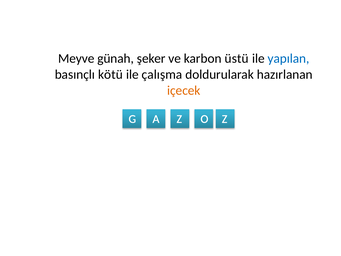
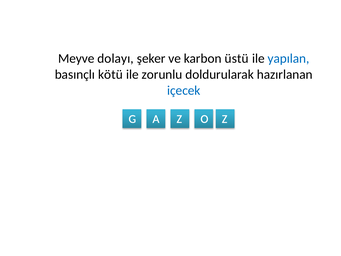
günah: günah -> dolayı (116, 59)
çalışma: çalışma -> zorunlu (162, 74)
içecek colour: orange -> blue (184, 90)
